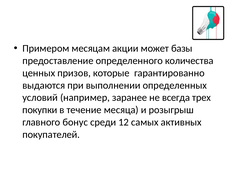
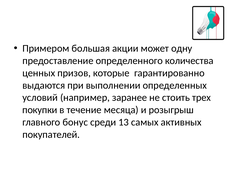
месяцам: месяцам -> большая (91, 48)
базы: базы -> одну (182, 48)
всегда: всегда -> стоить (176, 97)
12: 12 -> 13 (124, 122)
